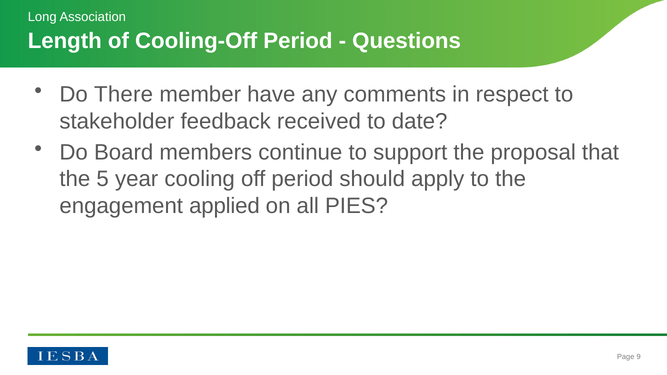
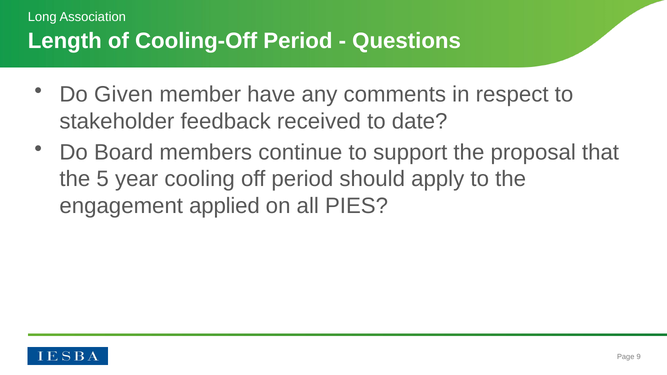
There: There -> Given (124, 95)
